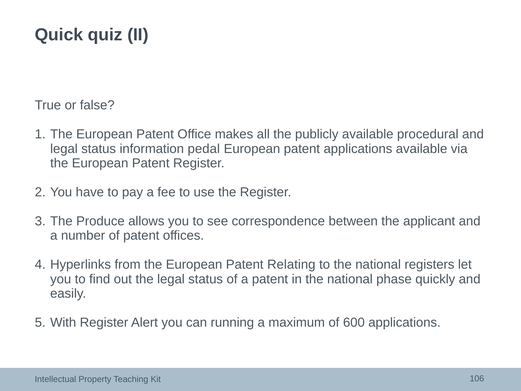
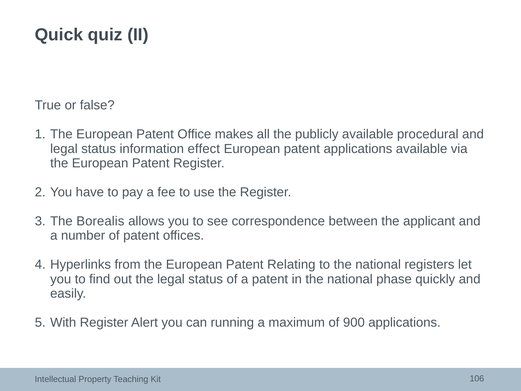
pedal: pedal -> effect (204, 149)
Produce: Produce -> Borealis (100, 221)
600: 600 -> 900 (354, 322)
